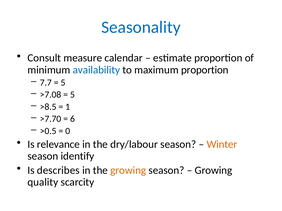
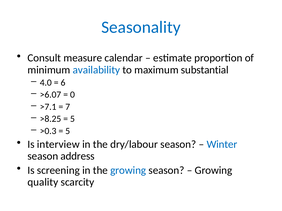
maximum proportion: proportion -> substantial (205, 70)
7.7: 7.7 -> 4.0 (46, 83)
5: 5 -> 6 (63, 83)
>7.08: >7.08 -> >6.07 (50, 95)
5: 5 -> 0 (72, 95)
>8.5: >8.5 -> >7.1 (48, 107)
1: 1 -> 7 (68, 107)
>7.70: >7.70 -> >8.25 (50, 119)
6: 6 -> 5 (72, 119)
>0.5: >0.5 -> >0.3 (48, 131)
0: 0 -> 5 (68, 131)
relevance: relevance -> interview (58, 145)
Winter colour: orange -> blue (222, 145)
identify: identify -> address (78, 157)
describes: describes -> screening (58, 171)
growing colour: orange -> blue (128, 171)
